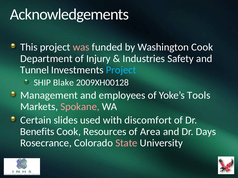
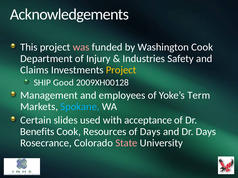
Tunnel: Tunnel -> Claims (34, 70)
Project colour: light blue -> yellow (121, 70)
Blake: Blake -> Good (63, 83)
Tools: Tools -> Term (199, 96)
Spokane colour: pink -> light blue (80, 107)
discomfort: discomfort -> acceptance (148, 121)
of Area: Area -> Days (150, 132)
